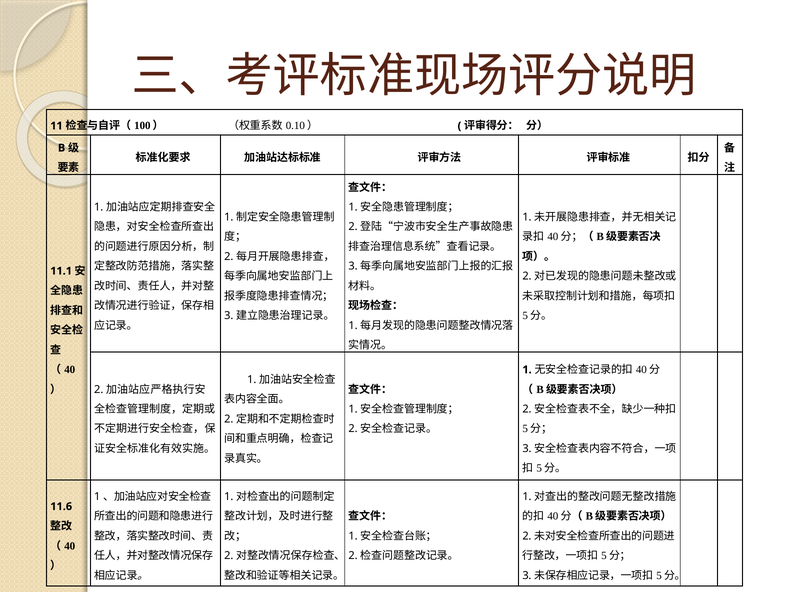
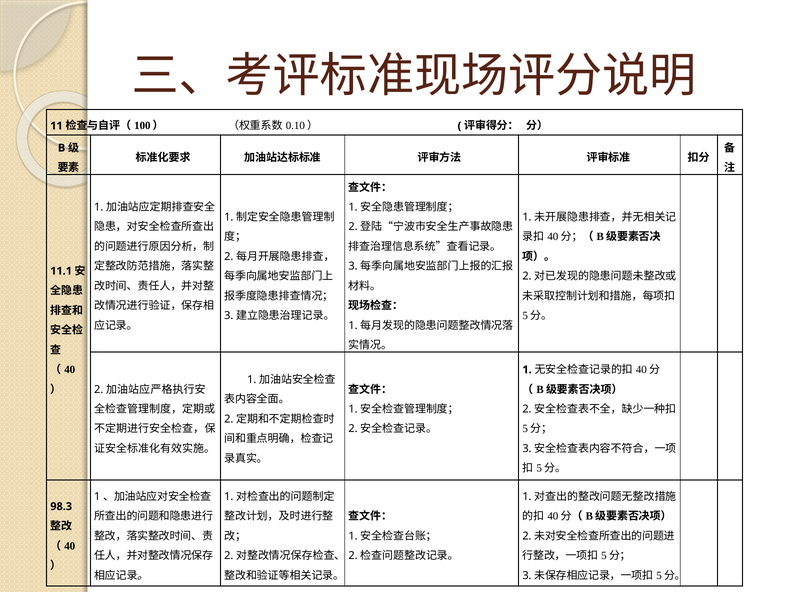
11.6: 11.6 -> 98.3 (61, 506)
